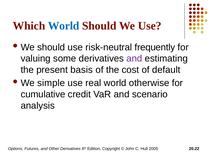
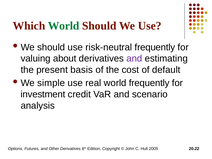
World colour: blue -> green (64, 26)
some: some -> about (65, 59)
world otherwise: otherwise -> frequently (149, 83)
cumulative: cumulative -> investment (43, 94)
